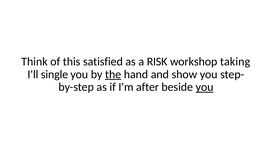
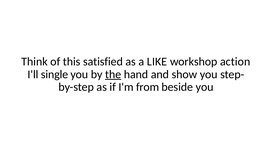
RISK: RISK -> LIKE (157, 62)
taking: taking -> action (235, 62)
after: after -> from (148, 87)
you underline: present -> none (205, 87)
